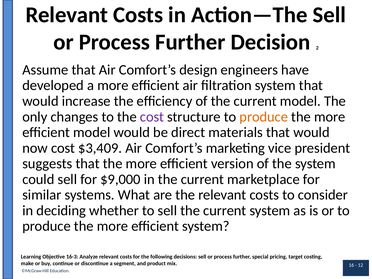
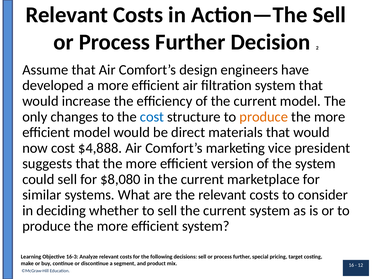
cost colour: purple -> blue (152, 117)
$3,409: $3,409 -> $4,888 (100, 148)
$9,000: $9,000 -> $8,080 (120, 179)
